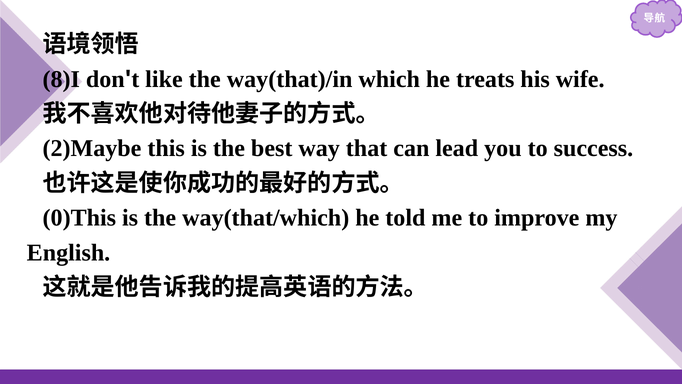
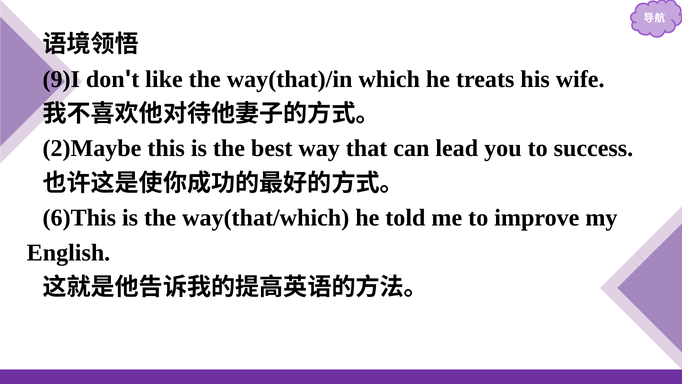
8)I: 8)I -> 9)I (61, 79)
0)This: 0)This -> 6)This (79, 218)
